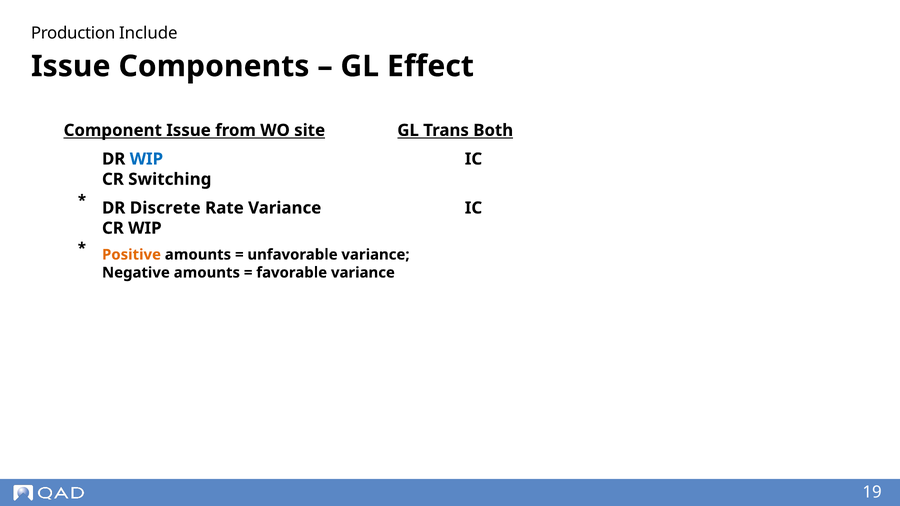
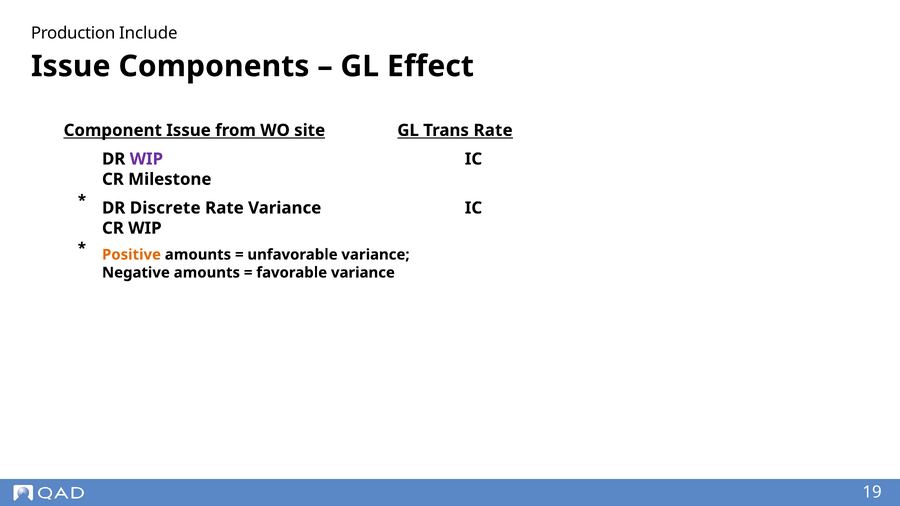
Trans Both: Both -> Rate (493, 130)
WIP colour: blue -> purple (146, 159)
Switching: Switching -> Milestone (170, 179)
